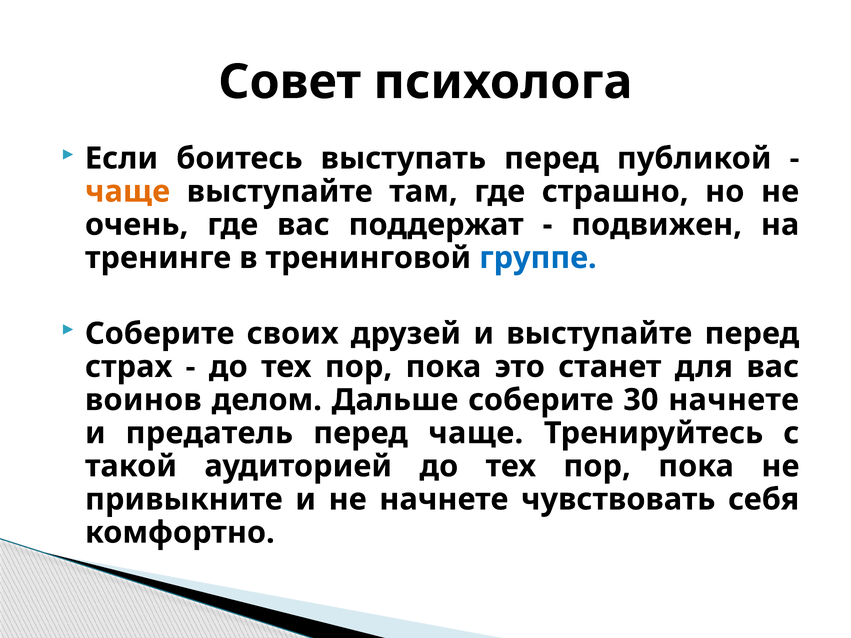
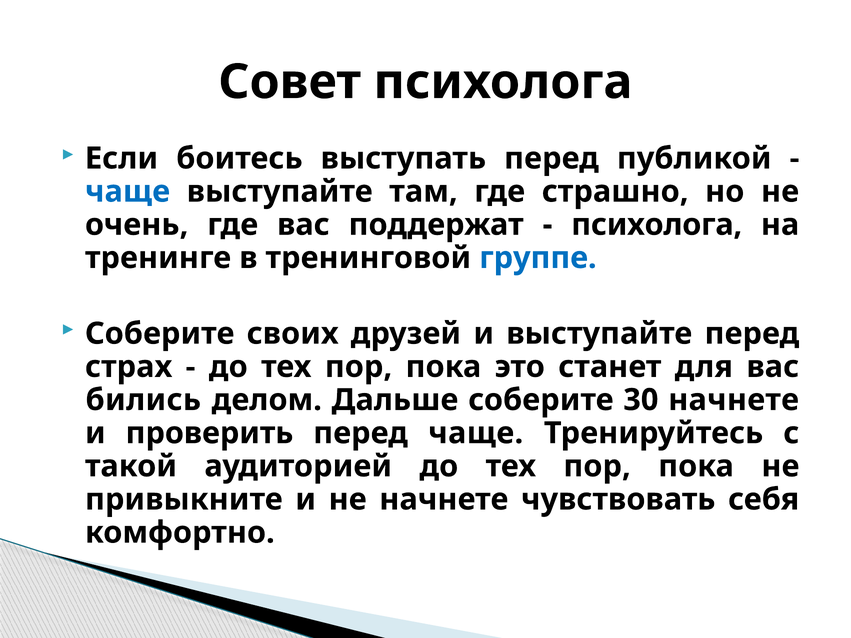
чаще colour: orange -> blue (128, 192)
подвижен: подвижен -> психолога (657, 225)
воинов: воинов -> бились (143, 400)
предатель: предатель -> проверить (209, 433)
